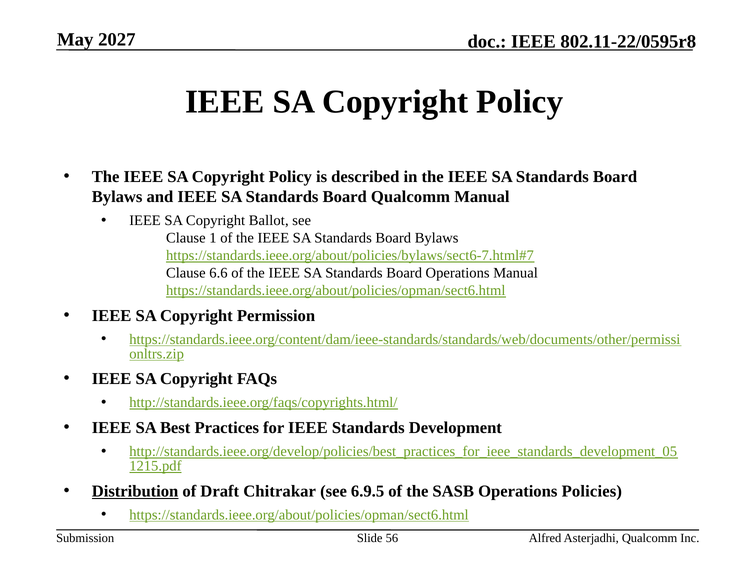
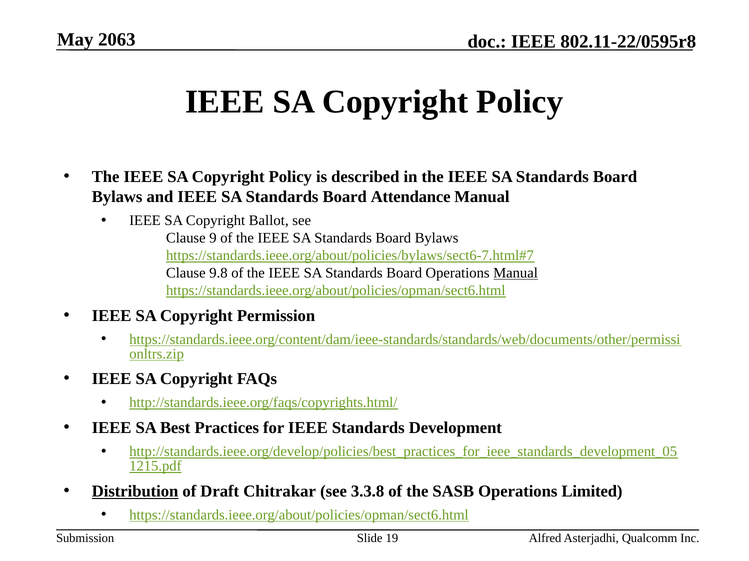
2027: 2027 -> 2063 (117, 40)
Board Qualcomm: Qualcomm -> Attendance (411, 197)
1: 1 -> 9 (213, 238)
6.6: 6.6 -> 9.8 (218, 273)
Manual underline: none -> present (516, 273)
6.9.5: 6.9.5 -> 3.3.8 (368, 492)
Policies: Policies -> Limited (592, 492)
56: 56 -> 19 (392, 539)
